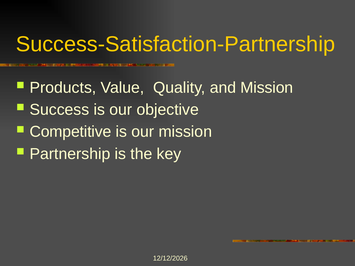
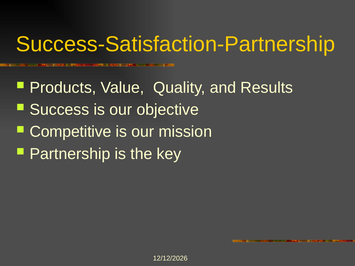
and Mission: Mission -> Results (267, 88)
